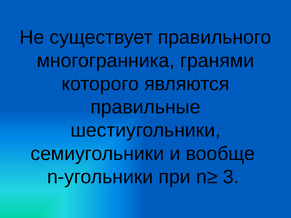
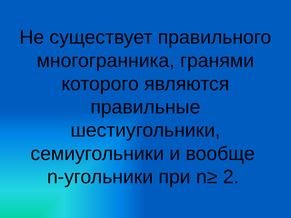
3: 3 -> 2 (231, 177)
